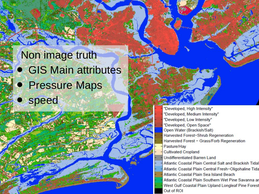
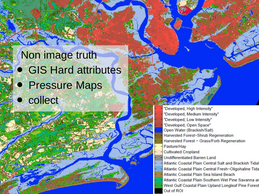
Main: Main -> Hard (62, 70)
speed: speed -> collect (44, 100)
